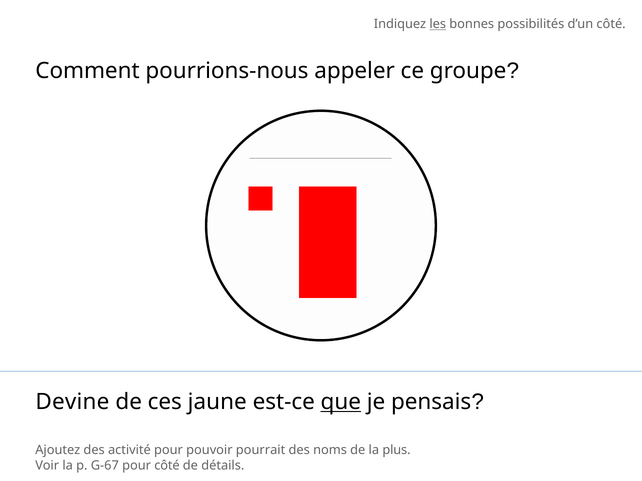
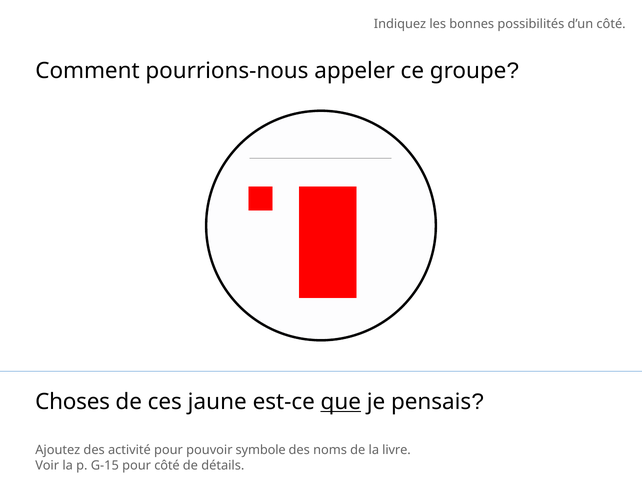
les underline: present -> none (438, 24)
Devine: Devine -> Choses (73, 402)
pourrait: pourrait -> symbole (261, 450)
plus: plus -> livre (396, 450)
G-67: G-67 -> G-15 (105, 466)
